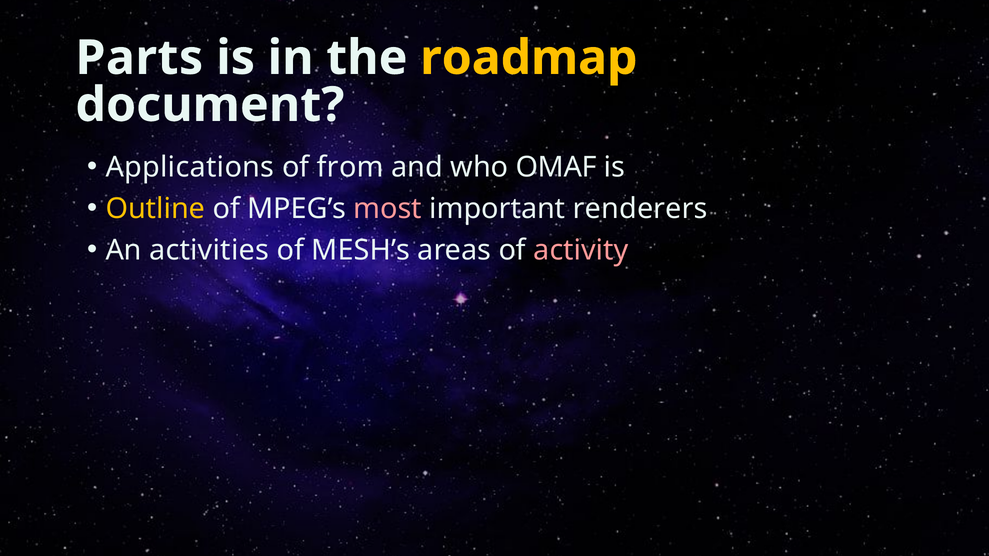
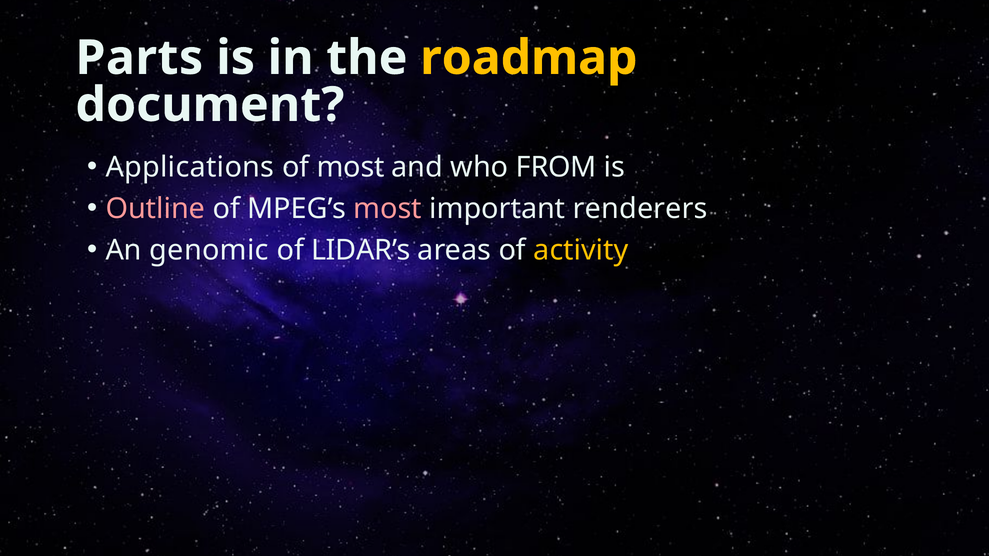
of from: from -> most (351, 167)
OMAF: OMAF -> FROM (556, 167)
Outline colour: yellow -> pink (155, 209)
activities: activities -> genomic (209, 250)
MESH’s: MESH’s -> LIDAR’s (361, 250)
activity colour: pink -> yellow (581, 250)
